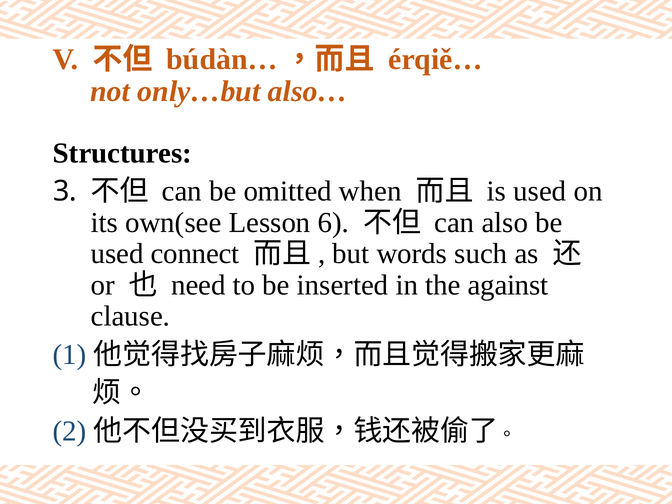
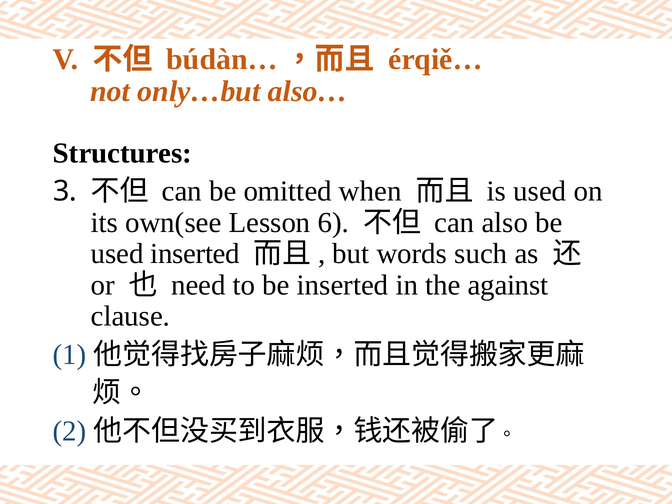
used connect: connect -> inserted (195, 254)
